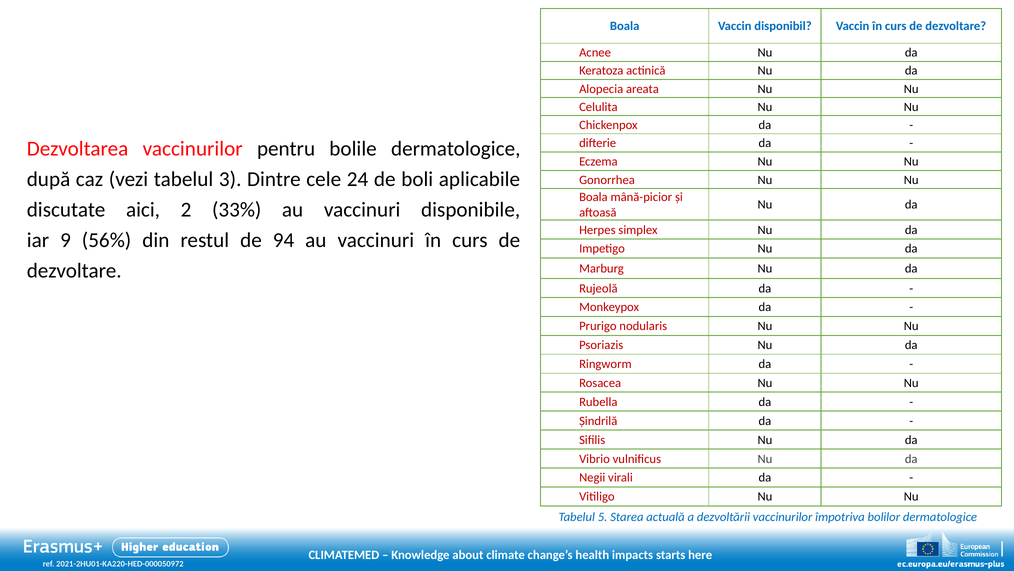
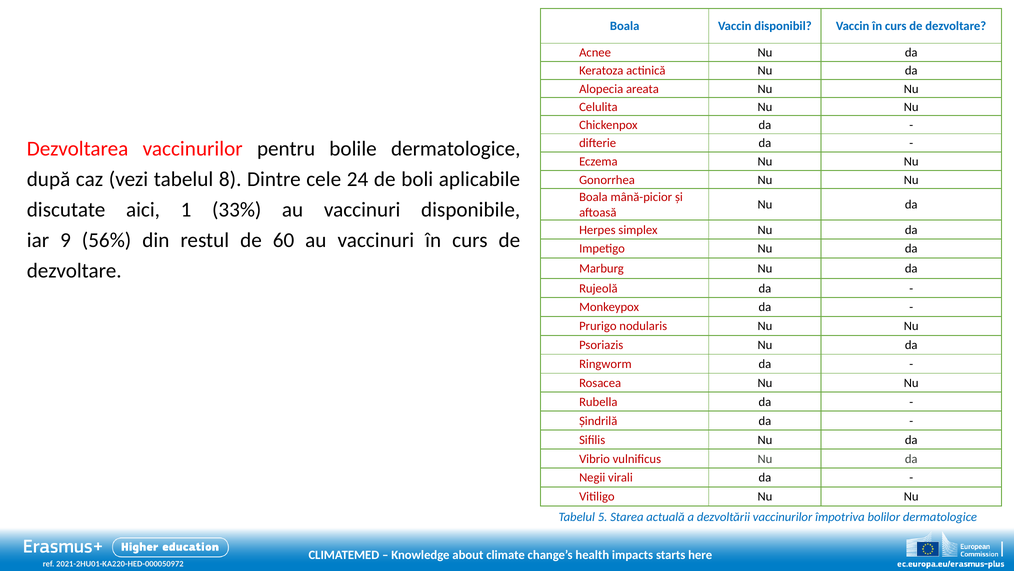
3: 3 -> 8 (230, 179)
2: 2 -> 1 (186, 209)
94: 94 -> 60 (284, 240)
